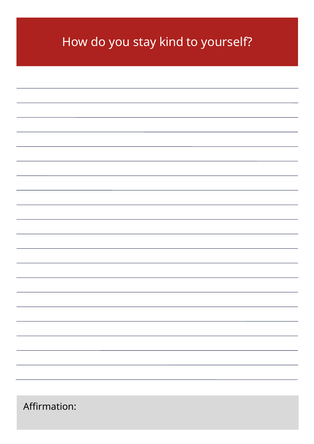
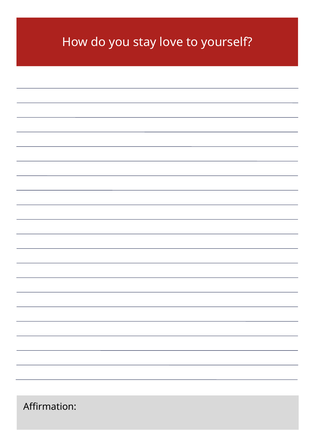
kind: kind -> love (171, 42)
